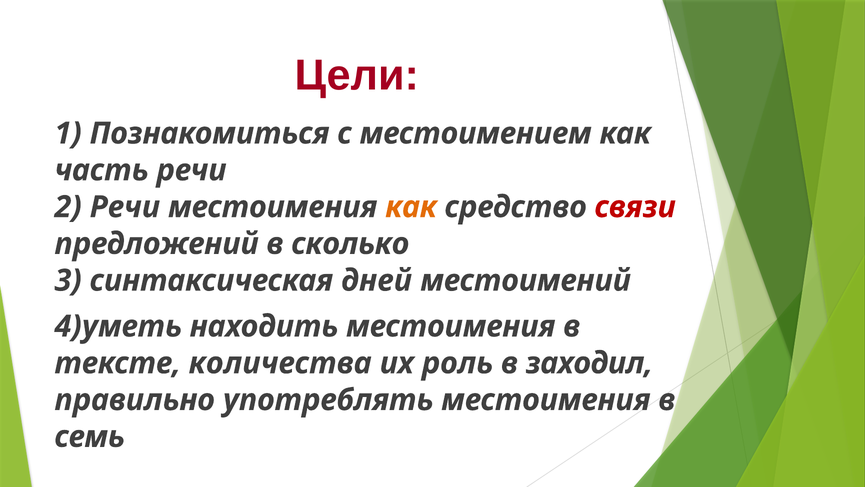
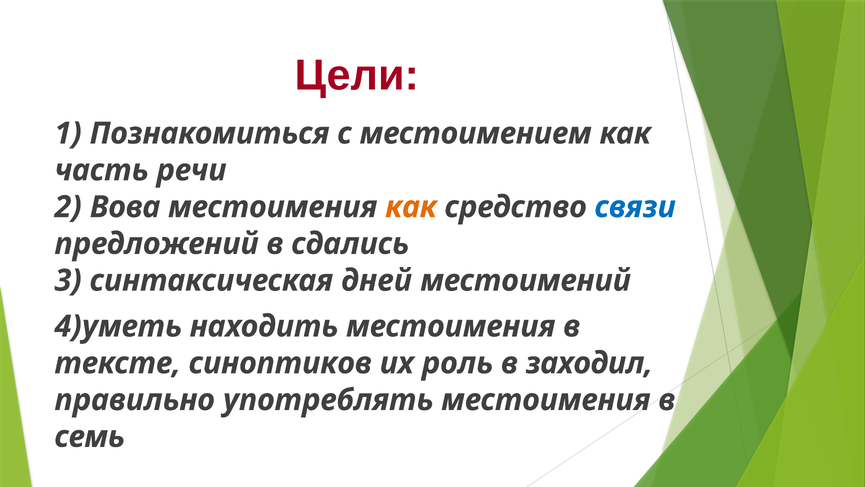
2 Речи: Речи -> Вова (125, 207)
связи colour: red -> blue (635, 207)
сколько: сколько -> сдались (350, 244)
количества: количества -> синоптиков (280, 363)
